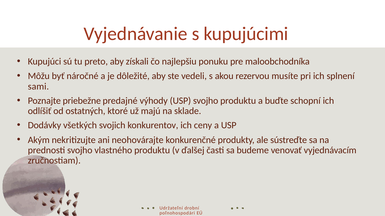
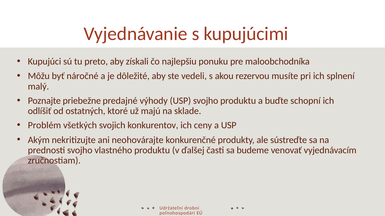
sami: sami -> malý (38, 87)
Dodávky: Dodávky -> Problém (44, 126)
